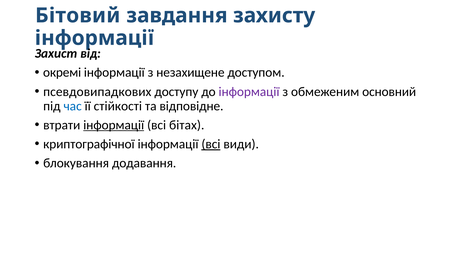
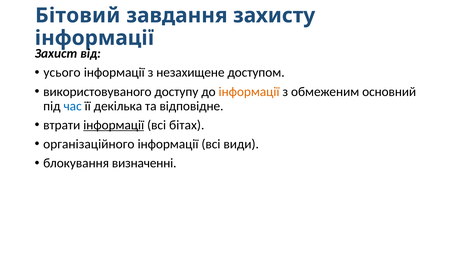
окремі: окремі -> усього (62, 73)
псевдовипадкових: псевдовипадкових -> використовуваного (97, 92)
інформації colour: purple -> orange (249, 92)
стійкості: стійкості -> декілька (118, 106)
криптографічної: криптографічної -> організаційного (89, 144)
всі underline: present -> none (211, 144)
додавання: додавання -> визначенні (144, 163)
